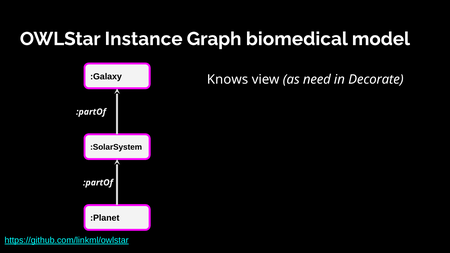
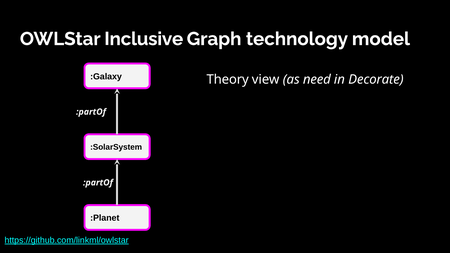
Instance: Instance -> Inclusive (144, 39)
biomedical: biomedical -> technology (297, 39)
Knows: Knows -> Theory (228, 79)
